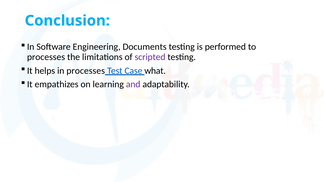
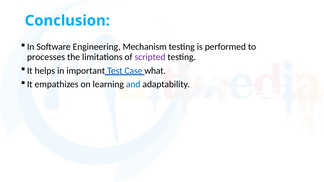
Documents: Documents -> Mechanism (145, 47)
in processes: processes -> important (86, 71)
and colour: purple -> blue (133, 84)
